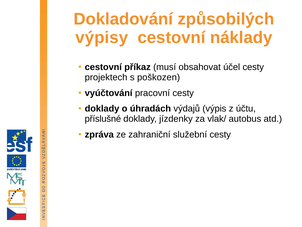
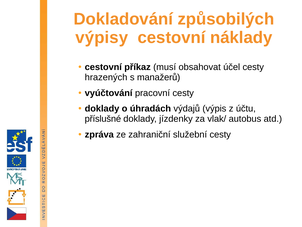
projektech: projektech -> hrazených (106, 77)
poškozen: poškozen -> manažerů (159, 77)
